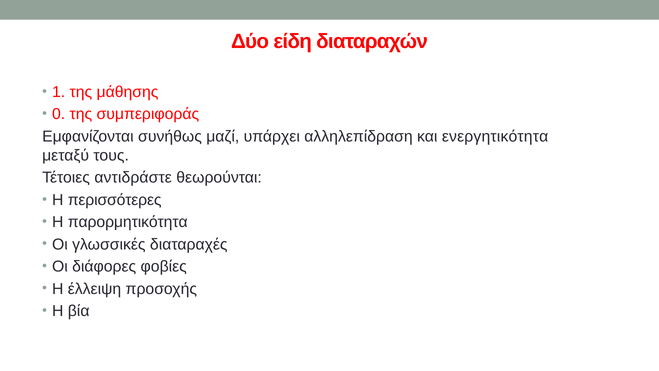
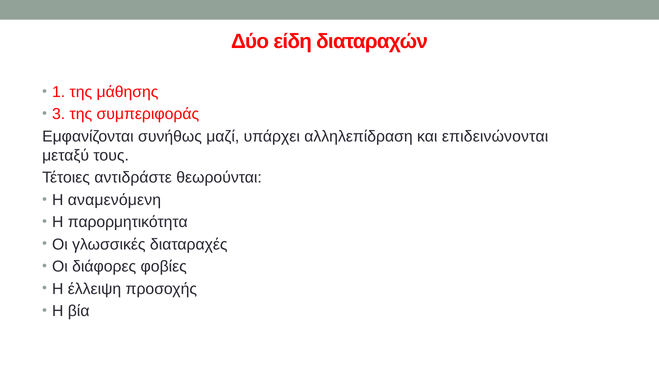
0: 0 -> 3 (59, 114)
ενεργητικότητα: ενεργητικότητα -> επιδεινώνονται (495, 136)
περισσότερες: περισσότερες -> αναμενόμενη (114, 200)
